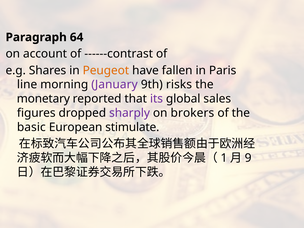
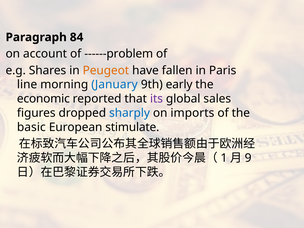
64: 64 -> 84 (77, 37)
------contrast: ------contrast -> ------problem (119, 54)
January colour: purple -> blue (115, 85)
risks: risks -> early (179, 85)
monetary: monetary -> economic (43, 99)
sharply colour: purple -> blue (130, 113)
brokers: brokers -> imports (192, 113)
